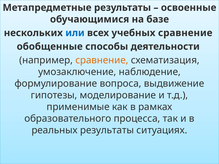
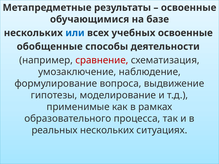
учебных сравнение: сравнение -> освоенные (185, 33)
сравнение colour: orange -> red (102, 60)
реальных результаты: результаты -> нескольких (107, 130)
